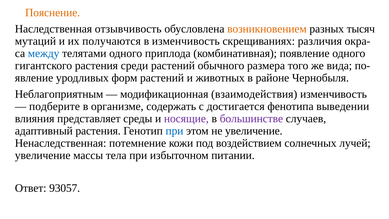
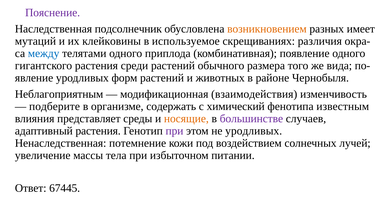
Пояснение colour: orange -> purple (53, 13)
отзывчивость: отзывчивость -> подсолнечник (128, 29)
тысяч: тысяч -> имеет (361, 29)
получаются: получаются -> клейковины (112, 41)
в изменчивость: изменчивость -> используемое (186, 41)
достигается: достигается -> химический (236, 106)
выведении: выведении -> известным (343, 106)
носящие colour: purple -> orange (186, 119)
при colour: blue -> purple (174, 131)
увеличение: увеличение -> уродливых (254, 131)
93057: 93057 -> 67445 (65, 188)
